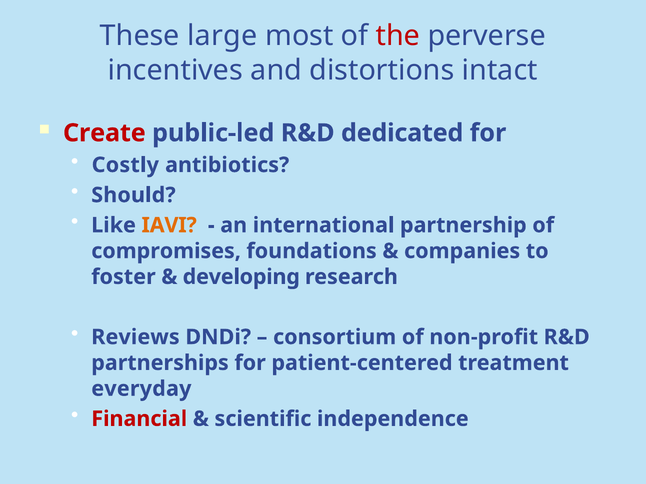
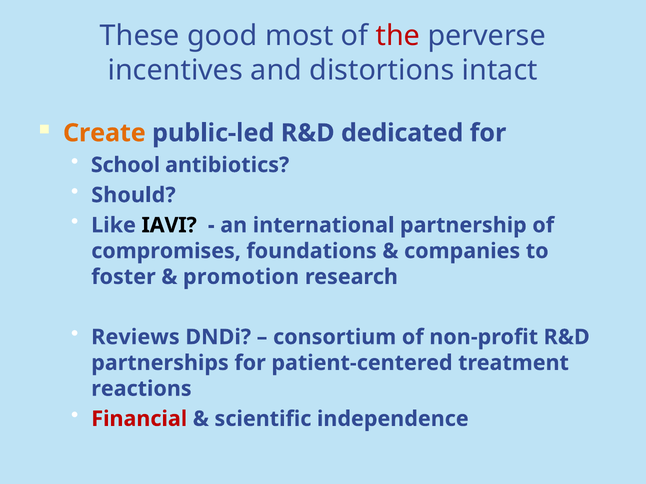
large: large -> good (222, 36)
Create colour: red -> orange (104, 133)
Costly: Costly -> School (126, 165)
IAVI colour: orange -> black (169, 225)
developing: developing -> promotion (241, 277)
everyday: everyday -> reactions (141, 389)
